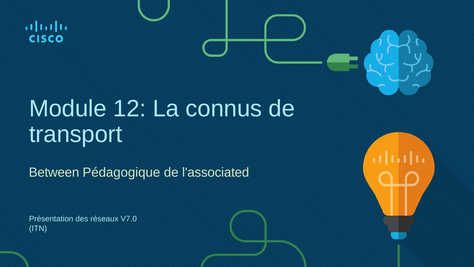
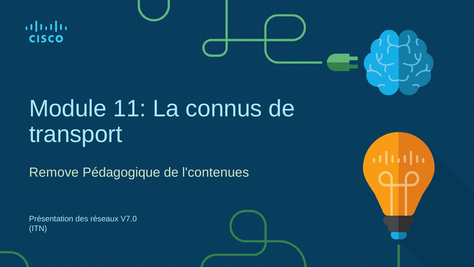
12: 12 -> 11 (130, 109)
Between: Between -> Remove (54, 172)
l'associated: l'associated -> l'contenues (216, 172)
